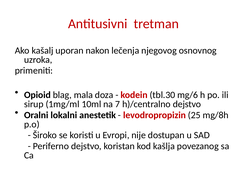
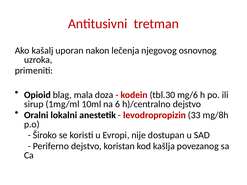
7: 7 -> 6 (118, 104)
25: 25 -> 33 (194, 115)
